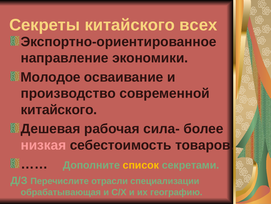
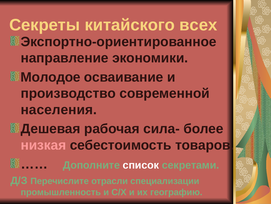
китайского: китайского -> населения (59, 109)
список colour: yellow -> white (141, 165)
обрабатывающая: обрабатывающая -> промышленность (61, 192)
